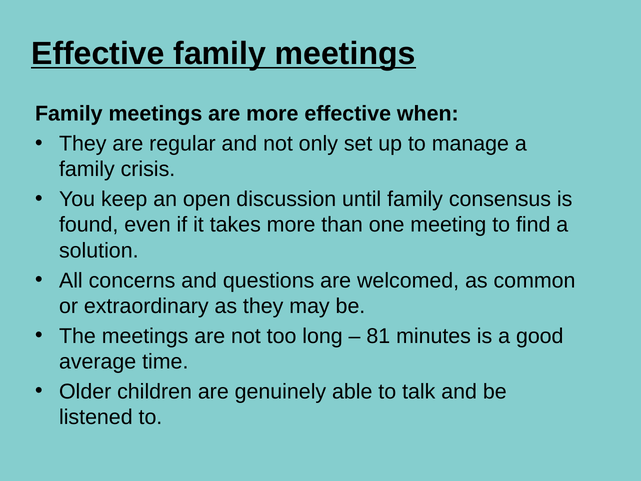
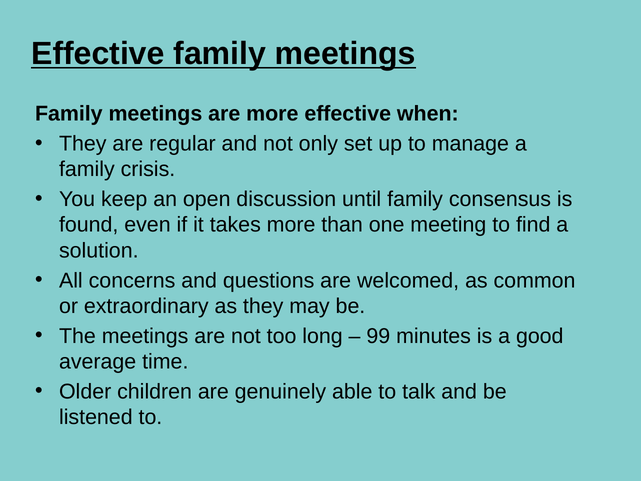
81: 81 -> 99 (378, 336)
